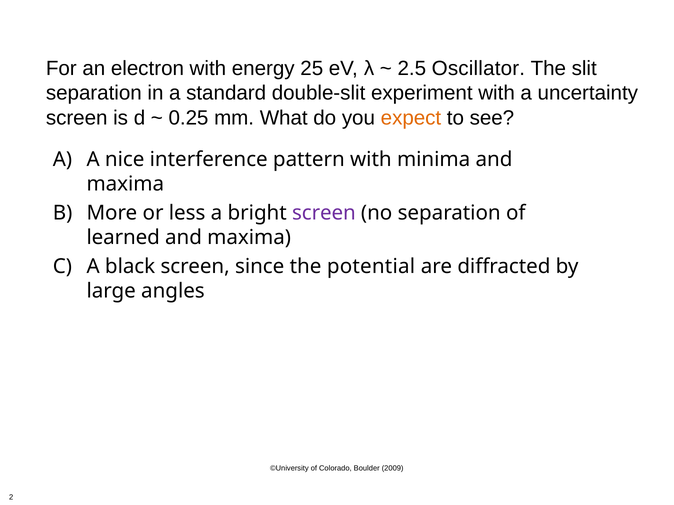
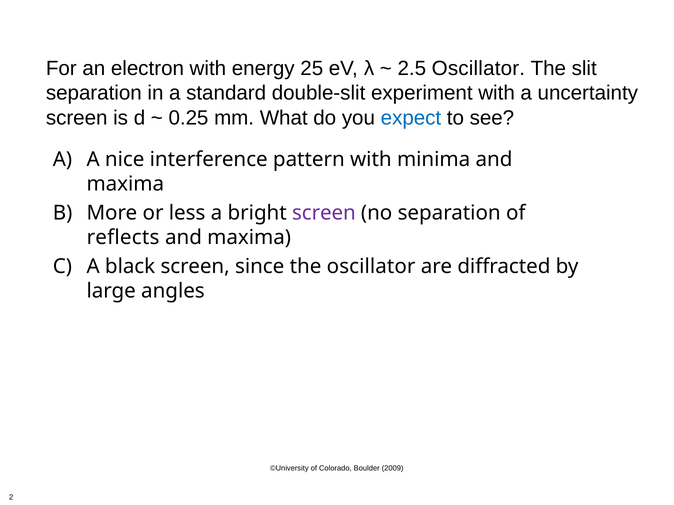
expect colour: orange -> blue (411, 118)
learned: learned -> reflects (123, 238)
the potential: potential -> oscillator (371, 267)
